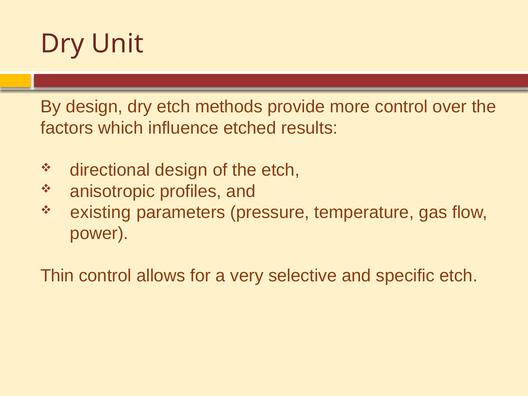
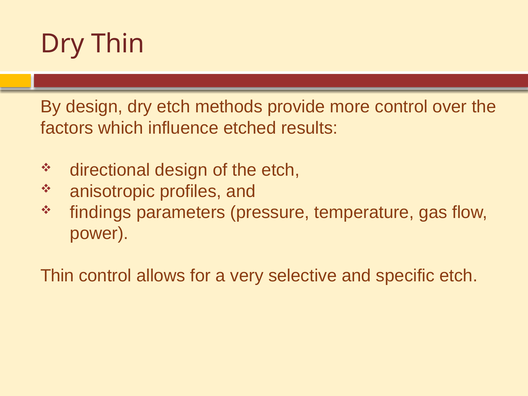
Dry Unit: Unit -> Thin (118, 44)
existing: existing -> findings (101, 212)
